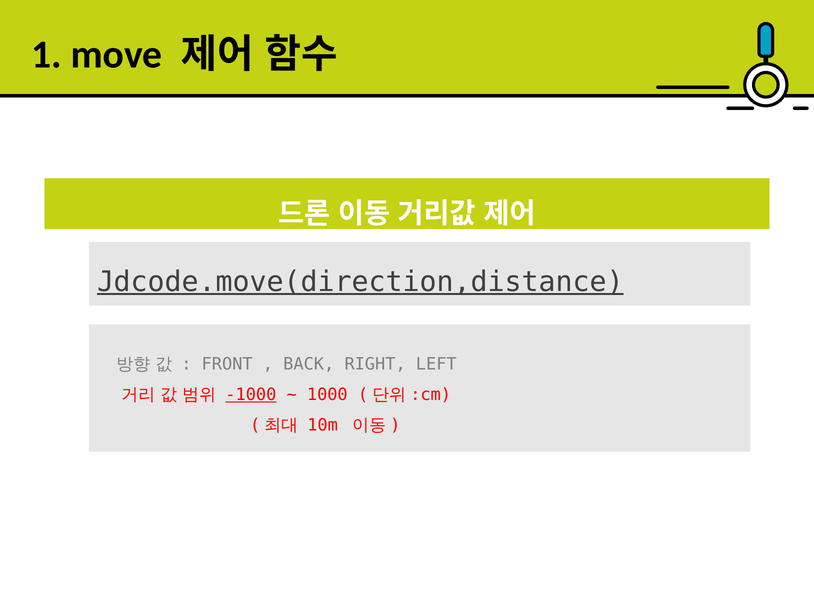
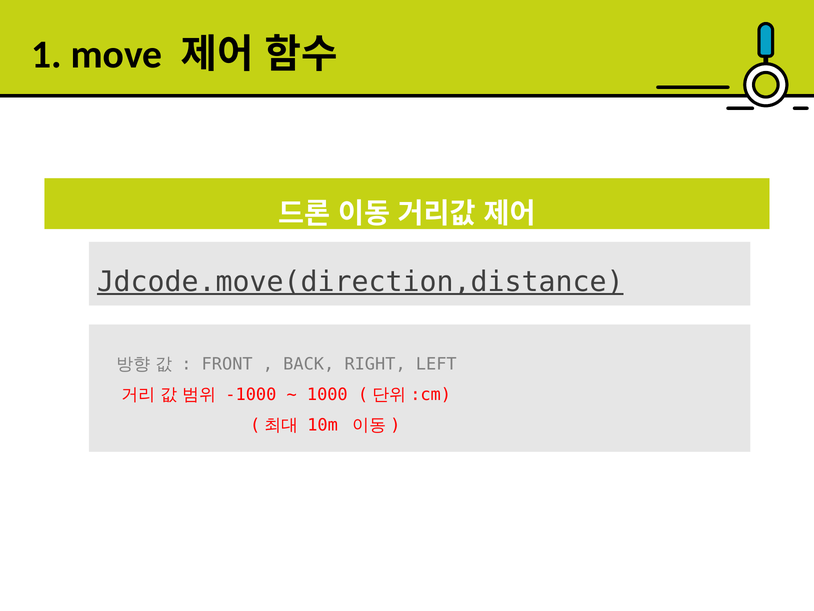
-1000 underline: present -> none (251, 394)
